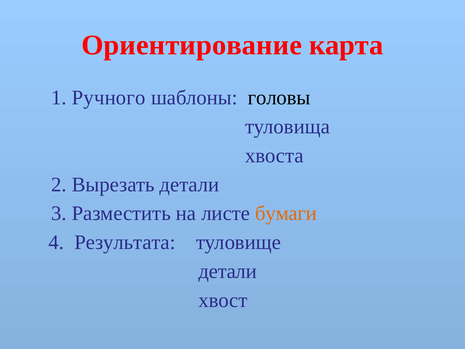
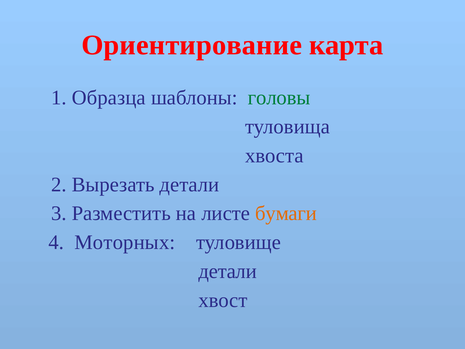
Ручного: Ручного -> Образца (109, 98)
головы colour: black -> green (279, 98)
Результата: Результата -> Моторных (125, 242)
